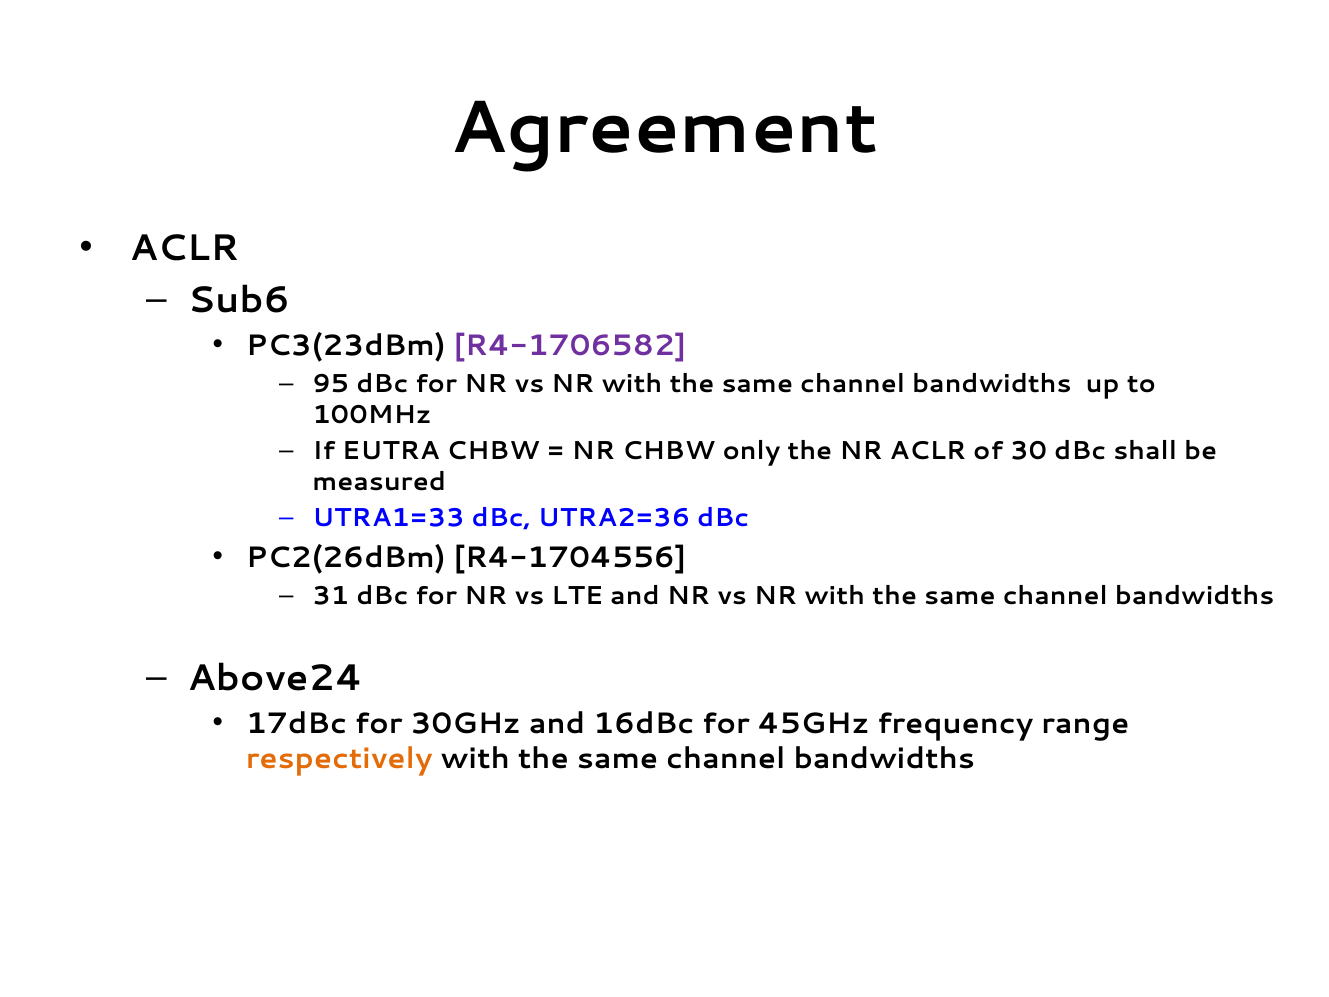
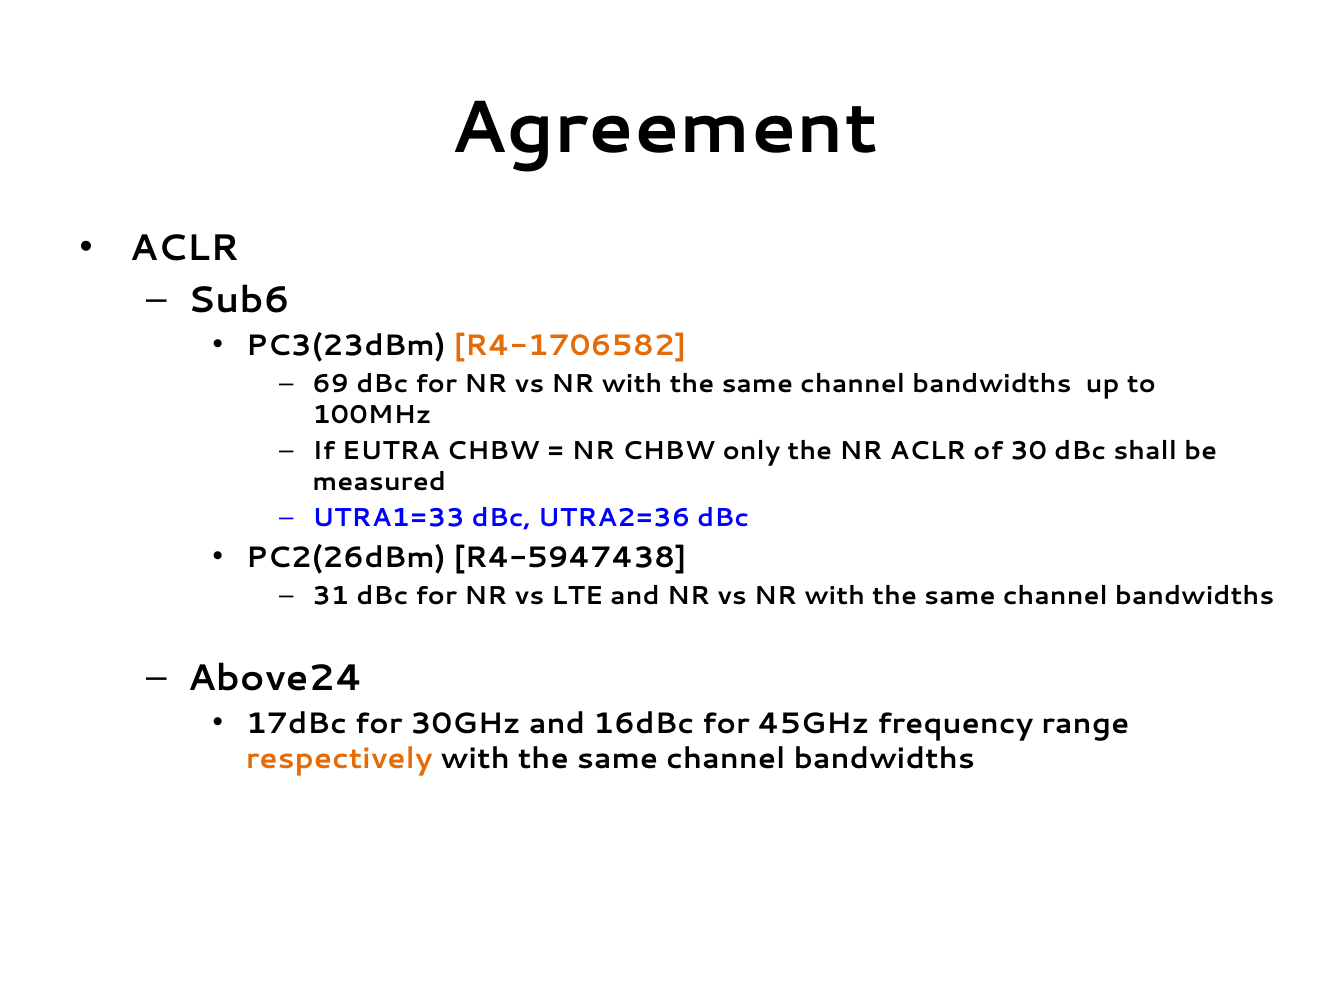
R4-1706582 colour: purple -> orange (570, 346)
95: 95 -> 69 (331, 384)
R4-1704556: R4-1704556 -> R4-5947438 (570, 558)
